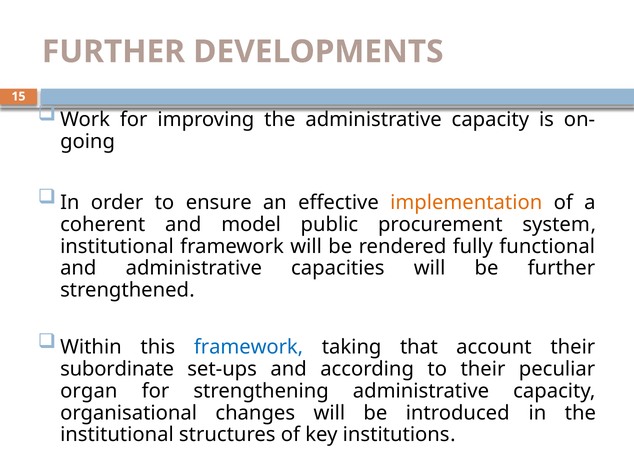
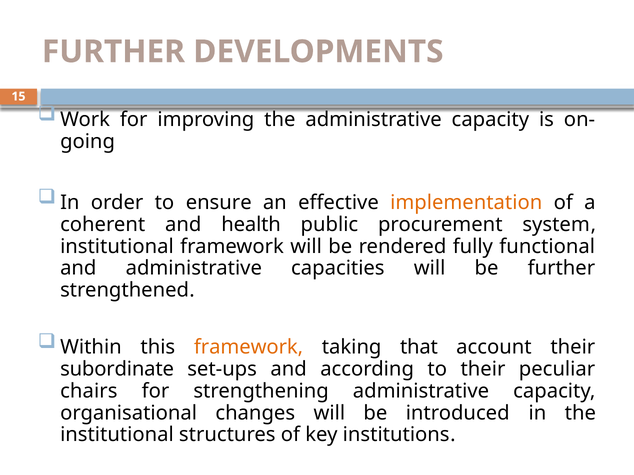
model: model -> health (251, 225)
framework colour: blue -> orange (249, 348)
organ: organ -> chairs (89, 391)
